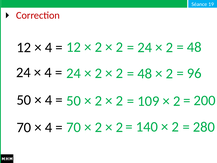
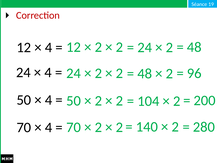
109: 109 -> 104 (148, 101)
